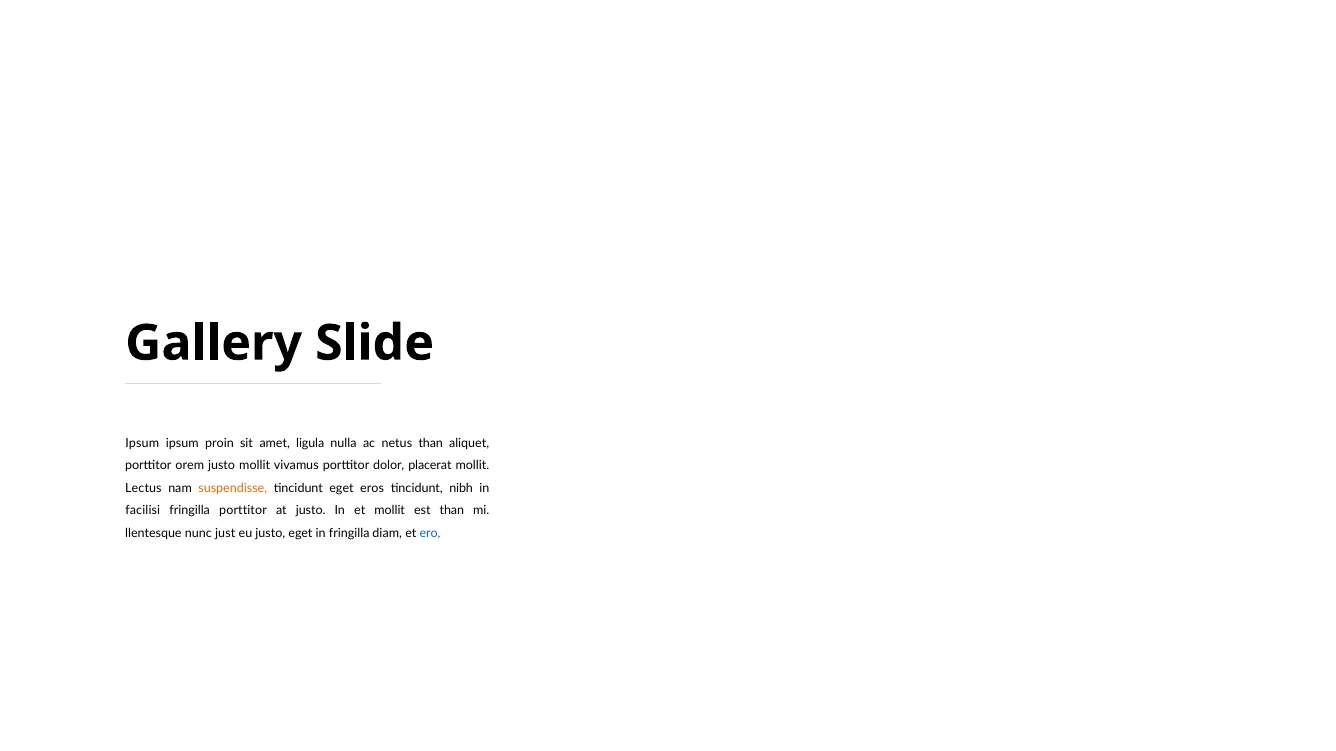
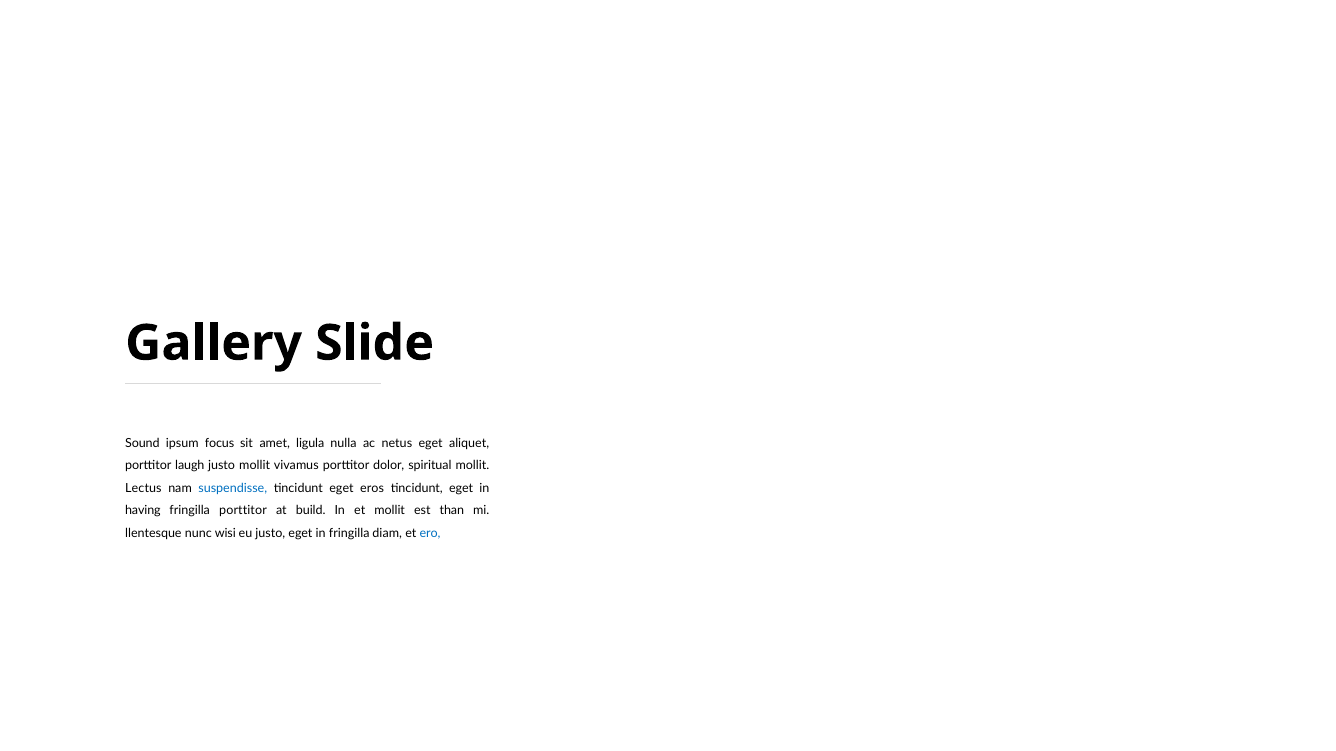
Ipsum: Ipsum -> Sound (142, 443)
proin: proin -> focus (219, 443)
netus than: than -> eget (431, 443)
orem: orem -> laugh (190, 466)
placerat: placerat -> spiritual (430, 466)
suspendisse colour: orange -> blue (233, 488)
nibh: nibh -> eget (461, 488)
facilisi: facilisi -> having (143, 511)
at justo: justo -> build (311, 511)
just: just -> wisi (225, 534)
